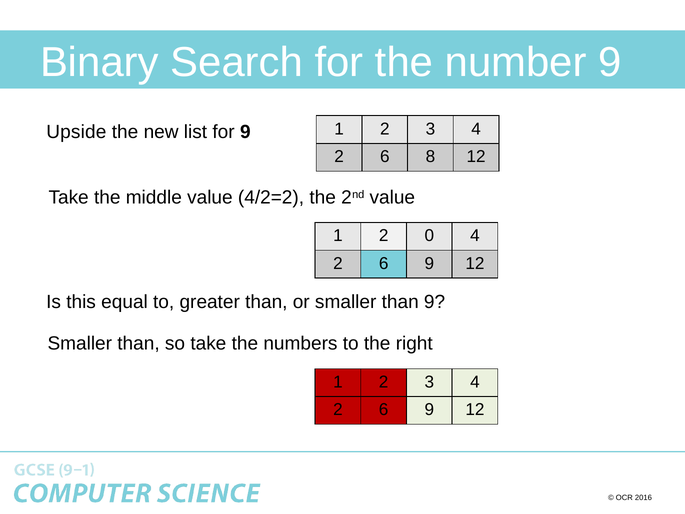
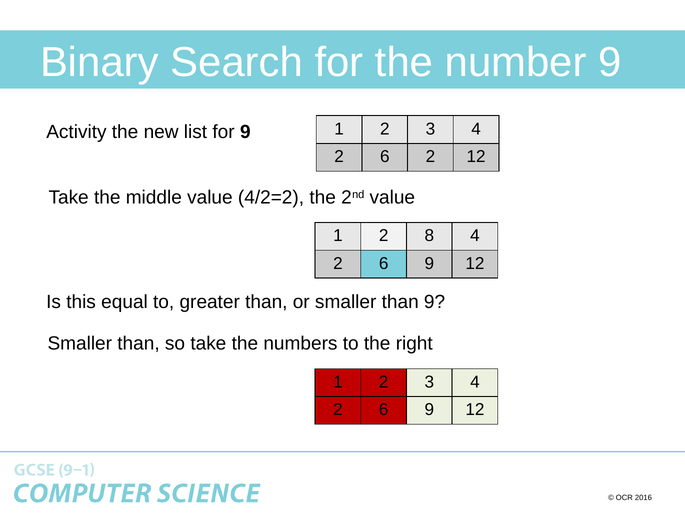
Upside: Upside -> Activity (76, 132)
6 8: 8 -> 2 (430, 157)
0: 0 -> 8 (429, 236)
